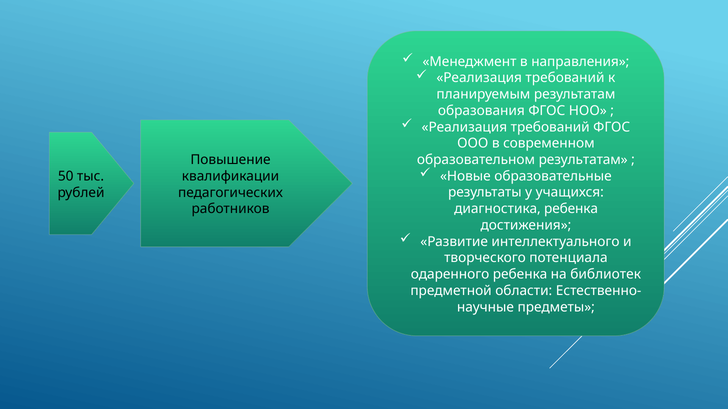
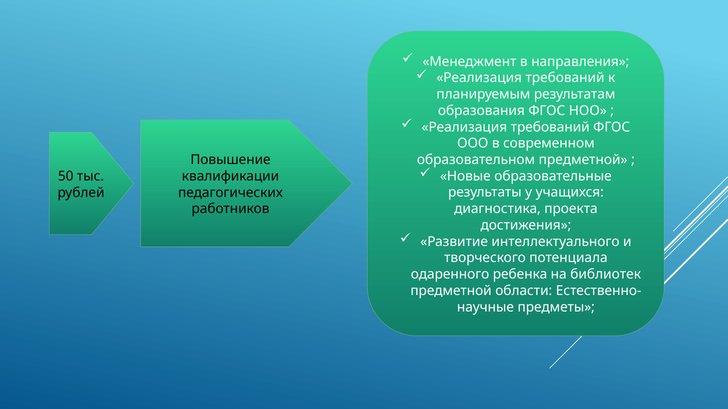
образовательном результатам: результатам -> предметной (583, 160)
диагностика ребенка: ребенка -> проекта (571, 209)
